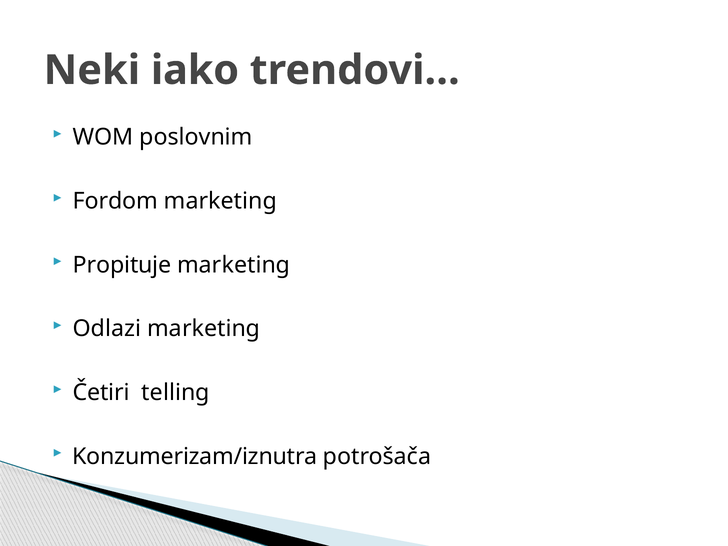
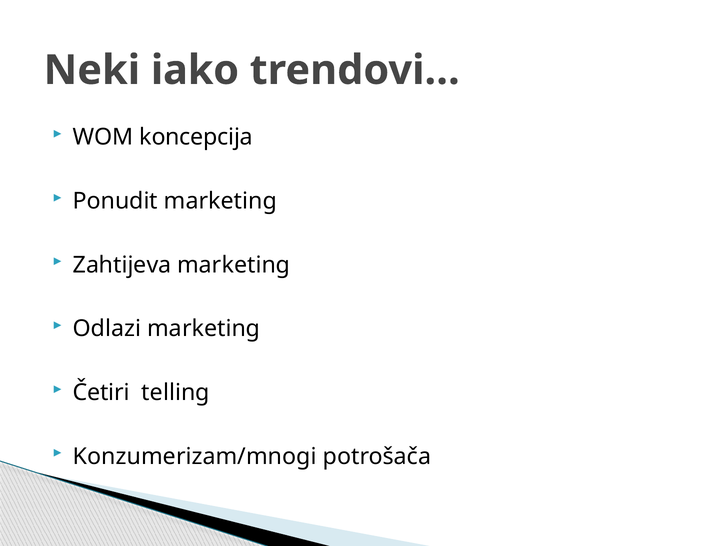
poslovnim: poslovnim -> koncepcija (196, 137)
Fordom: Fordom -> Ponudit (115, 201)
Propituje: Propituje -> Zahtijeva (122, 265)
Konzumerizam/iznutra: Konzumerizam/iznutra -> Konzumerizam/mnogi (195, 456)
